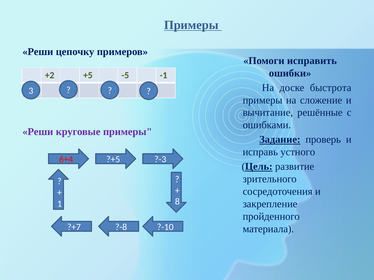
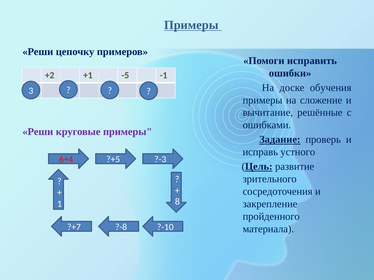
+5: +5 -> +1 (88, 75)
быстрота: быстрота -> обучения (331, 88)
